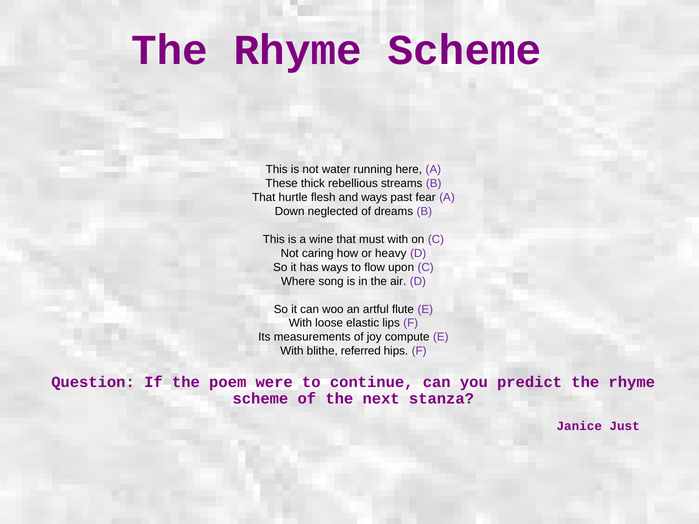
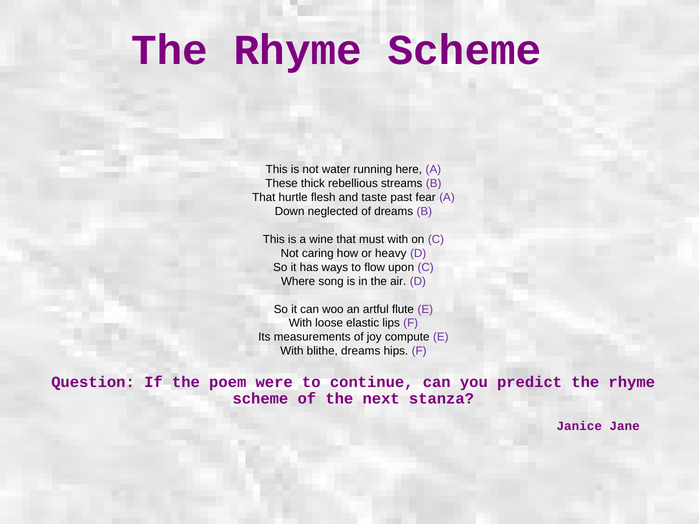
and ways: ways -> taste (374, 197)
blithe referred: referred -> dreams (361, 351)
Just: Just -> Jane (625, 426)
